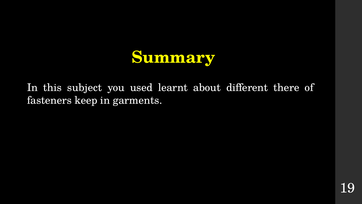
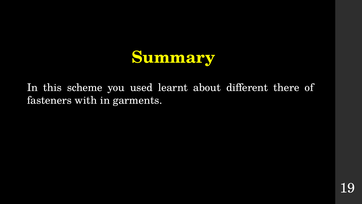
subject: subject -> scheme (85, 88)
keep: keep -> with (86, 100)
